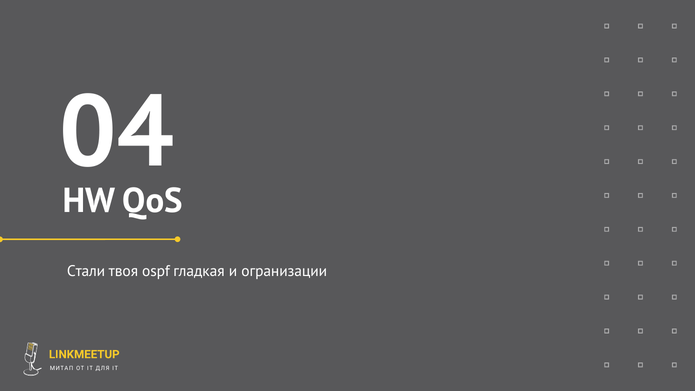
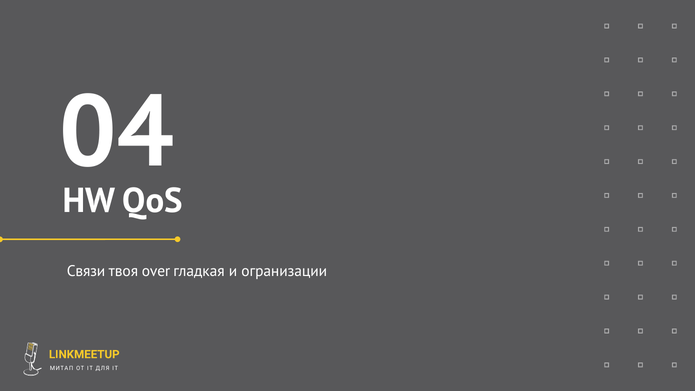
Стали: Стали -> Связи (86, 271)
ospf: ospf -> over (156, 271)
